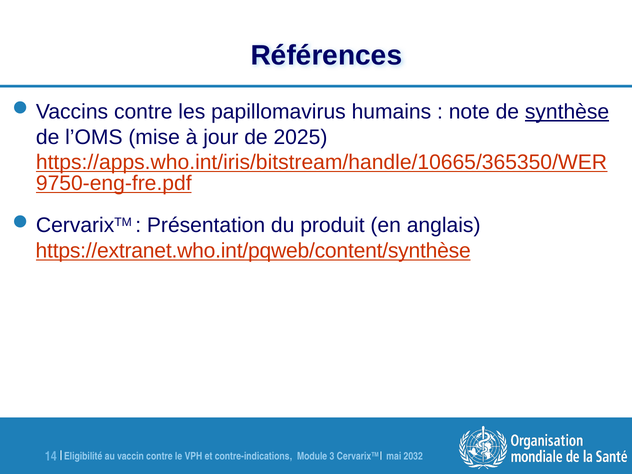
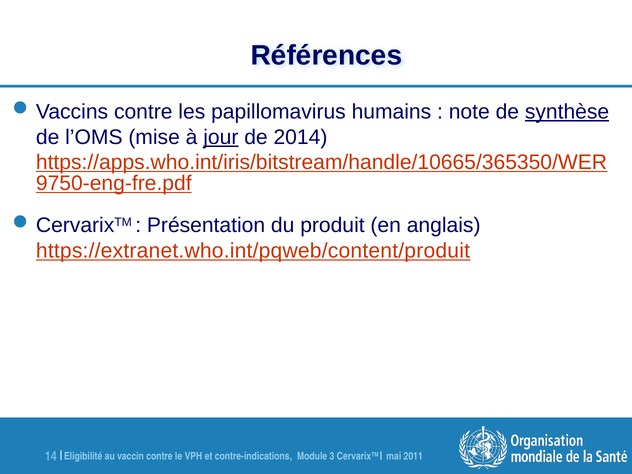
jour underline: none -> present (221, 137)
2025: 2025 -> 2014 (300, 137)
https://extranet.who.int/pqweb/content/synthèse: https://extranet.who.int/pqweb/content/synthèse -> https://extranet.who.int/pqweb/content/produit (253, 251)
2032: 2032 -> 2011 (413, 456)
